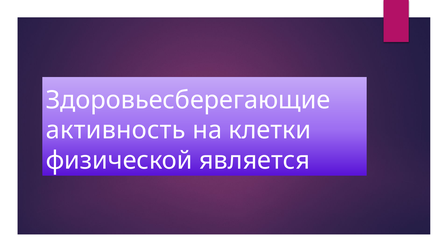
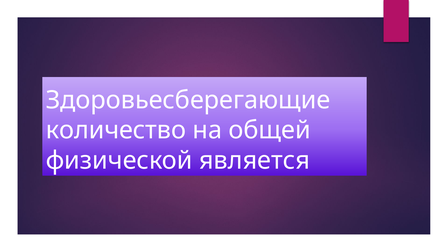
активность: активность -> количество (116, 130)
клетки: клетки -> общей (270, 130)
